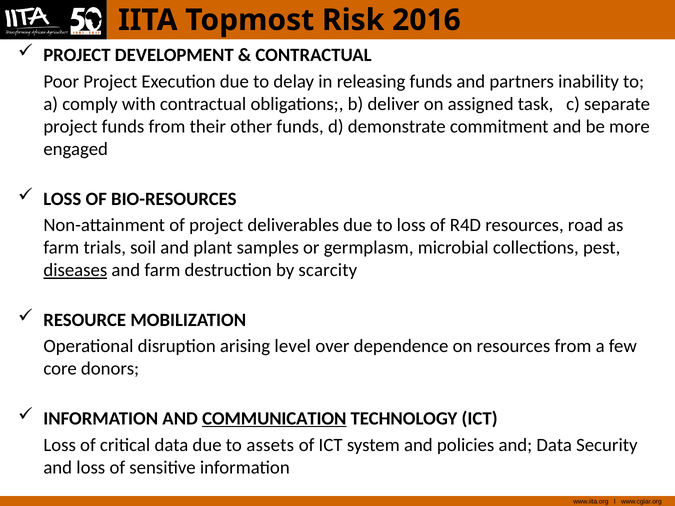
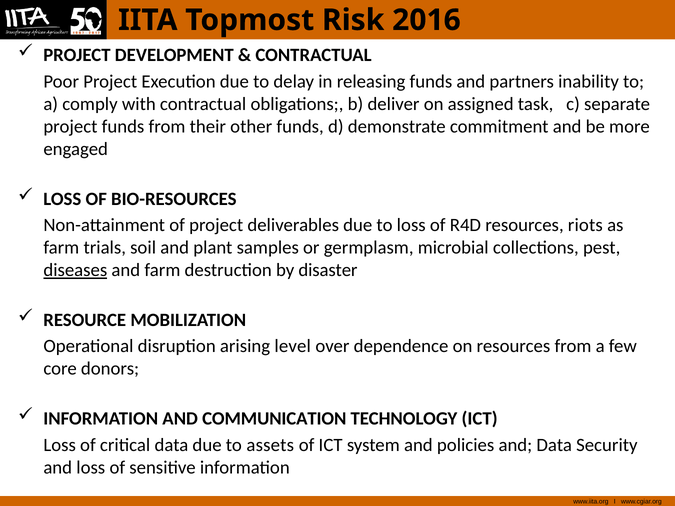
road: road -> riots (585, 225)
scarcity: scarcity -> disaster (328, 270)
COMMUNICATION underline: present -> none (274, 419)
